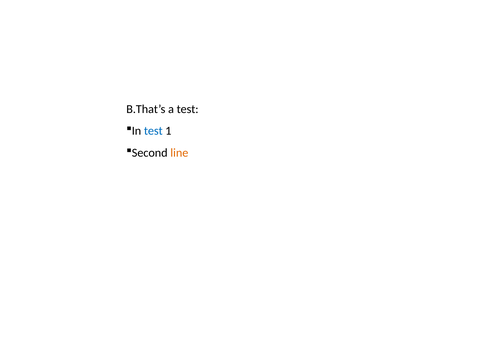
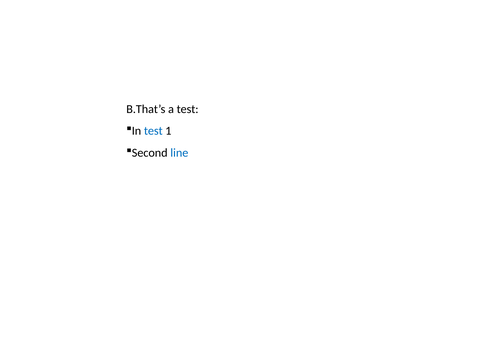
line colour: orange -> blue (179, 153)
